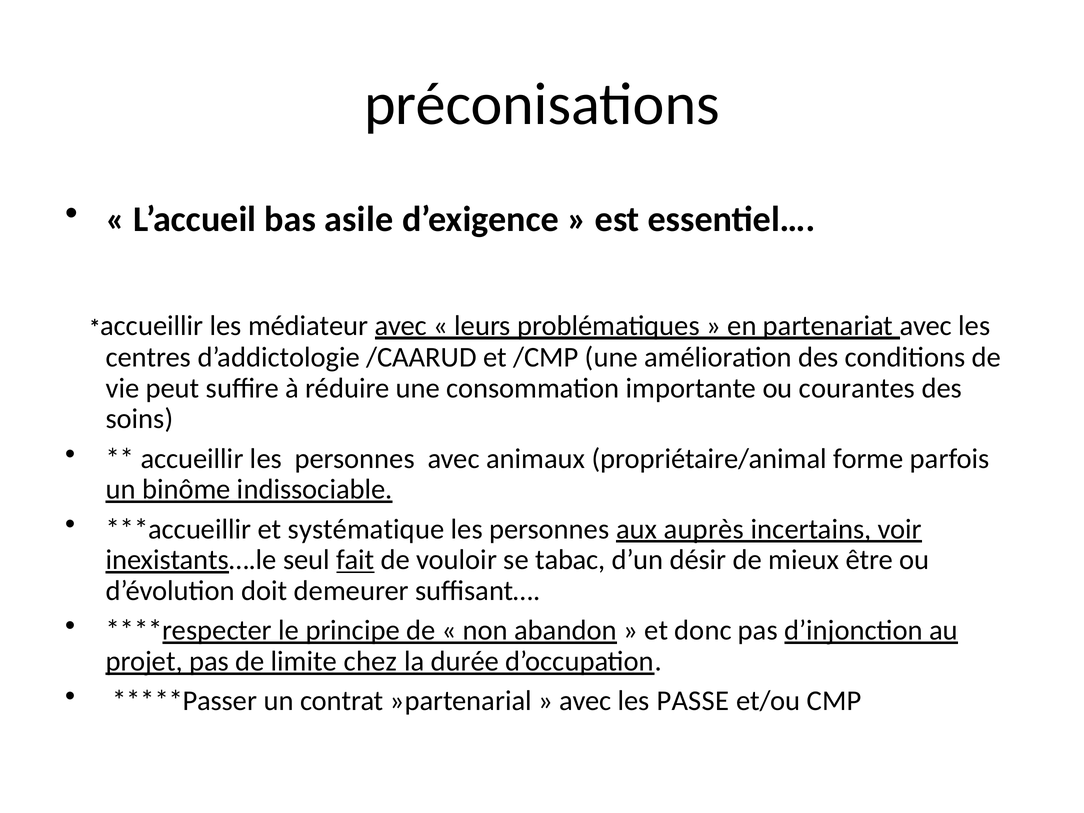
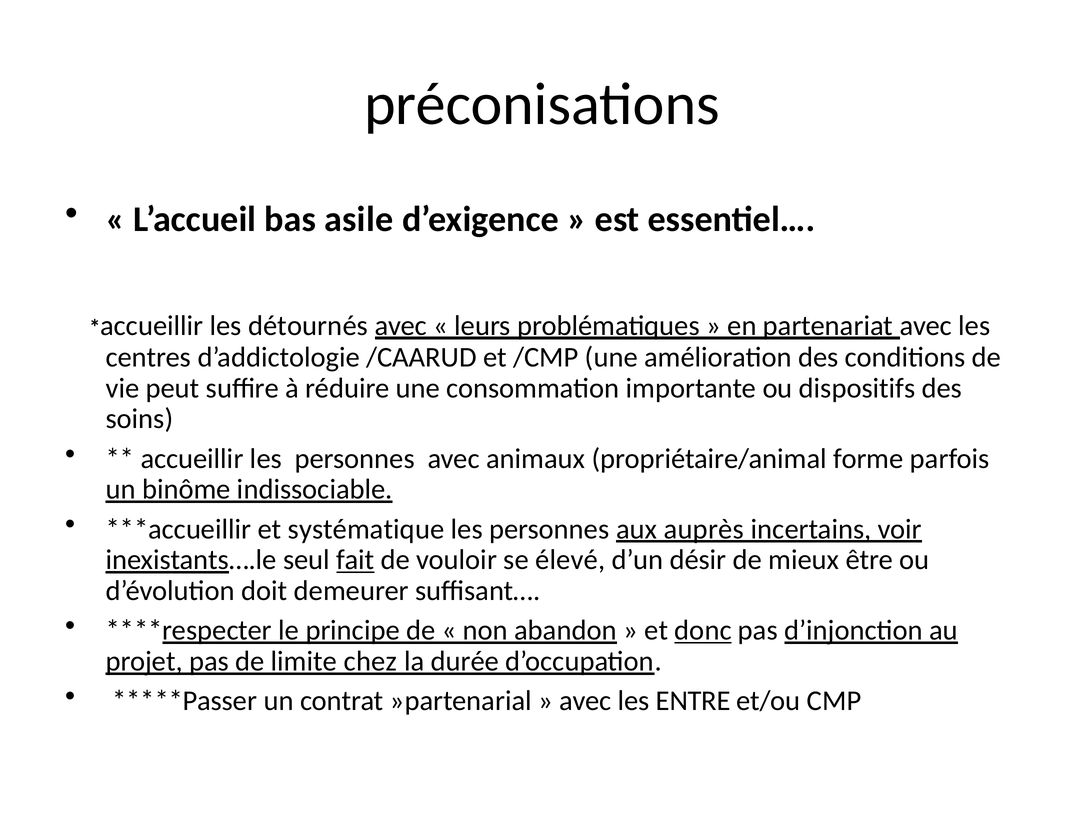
médiateur: médiateur -> détournés (308, 326)
courantes: courantes -> dispositifs (857, 388)
tabac: tabac -> élevé (570, 560)
donc underline: none -> present (703, 630)
PASSE: PASSE -> ENTRE (693, 701)
